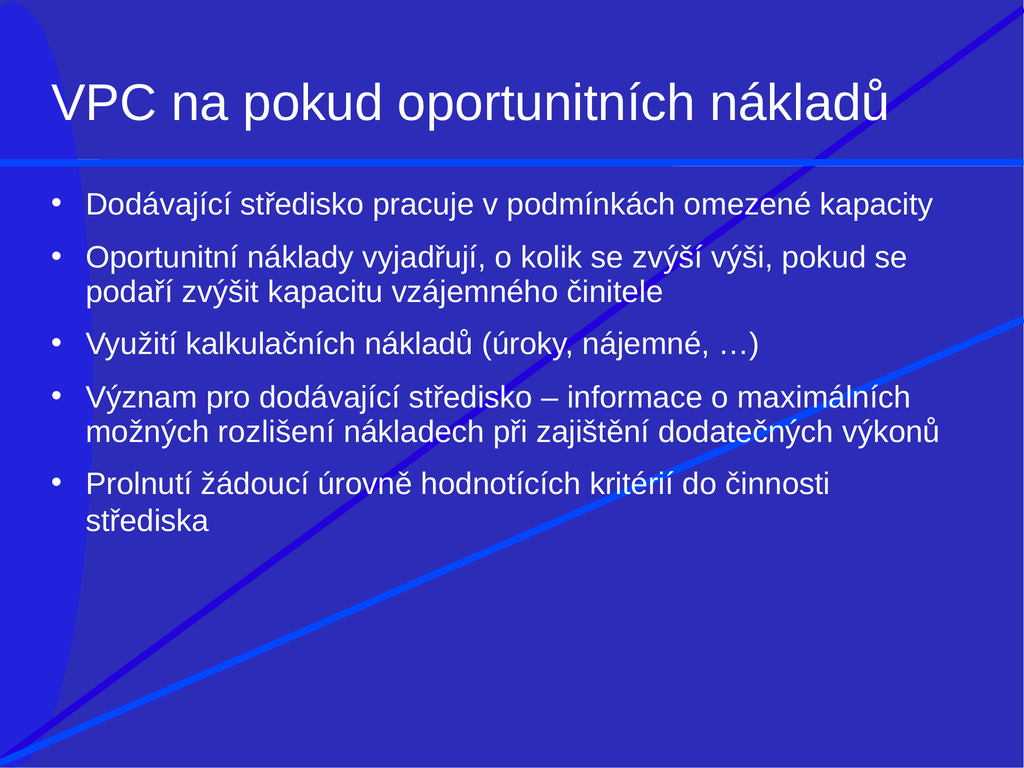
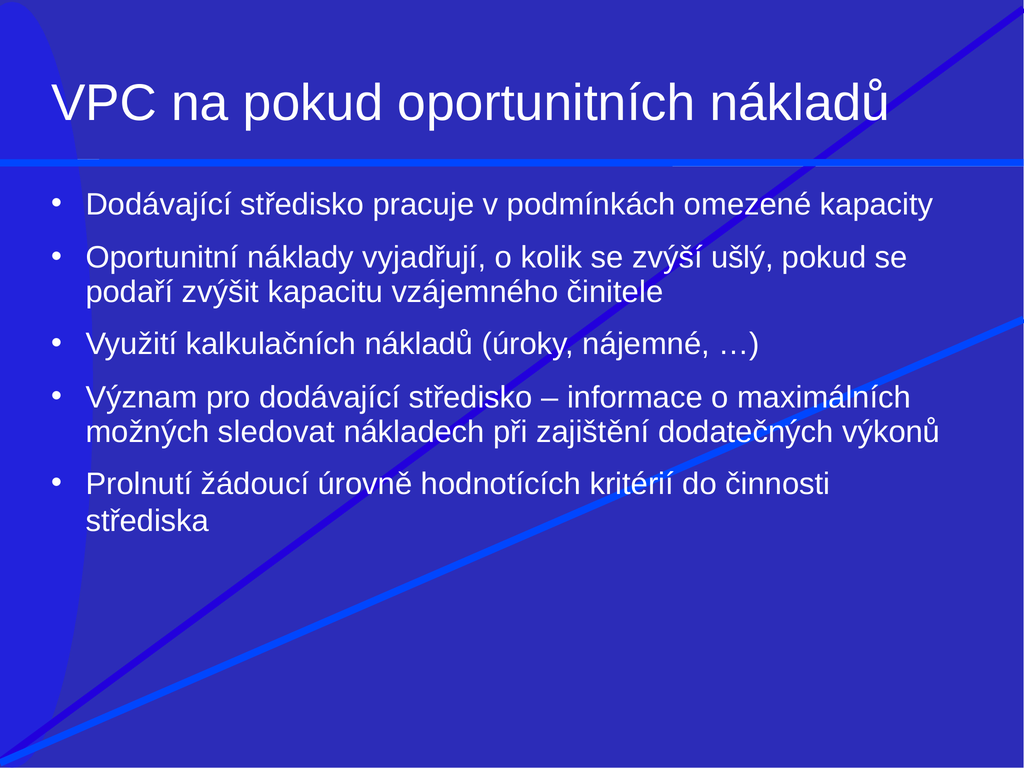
výši: výši -> ušlý (742, 258)
rozlišení: rozlišení -> sledovat (276, 432)
